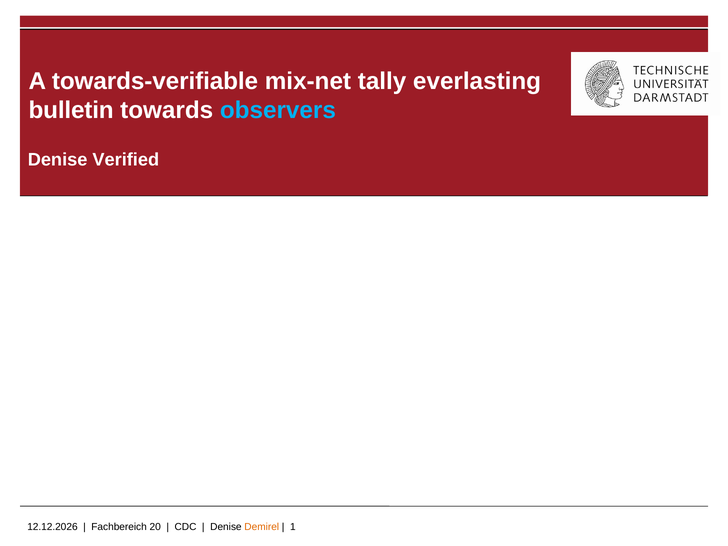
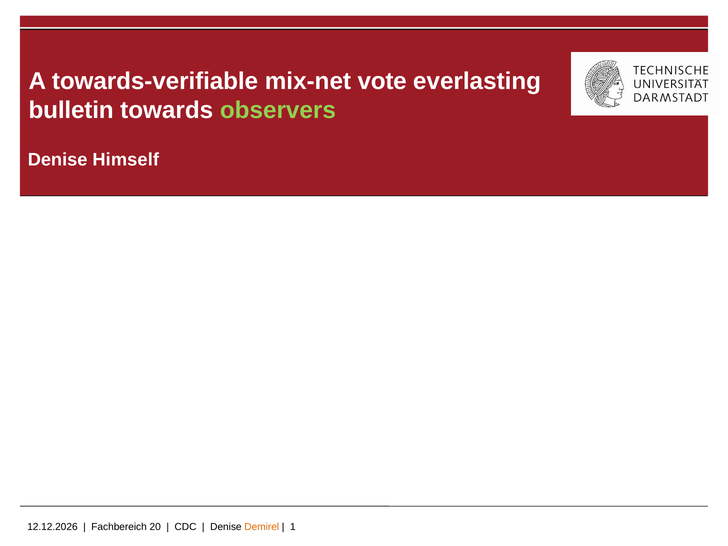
tally: tally -> vote (382, 81)
observers colour: light blue -> light green (278, 110)
Verified: Verified -> Himself (126, 160)
